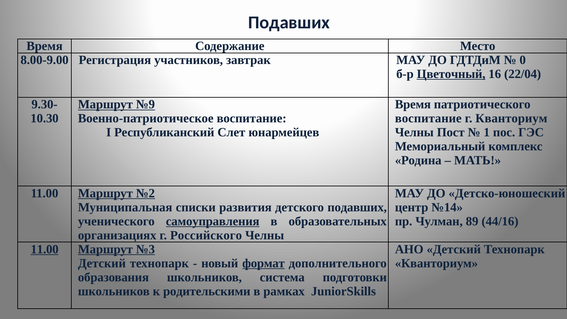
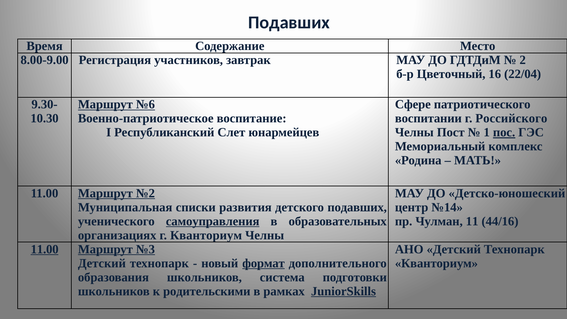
0: 0 -> 2 (523, 60)
Цветочный underline: present -> none (451, 74)
№9: №9 -> №6 (145, 104)
Время: Время -> Сфере (413, 104)
воспитание: воспитание -> воспитании (428, 118)
г Кванториум: Кванториум -> Российского (511, 118)
пос underline: none -> present (504, 132)
89: 89 -> 11 (472, 221)
г Российского: Российского -> Кванториум (206, 235)
JuniorSkills underline: none -> present (343, 291)
